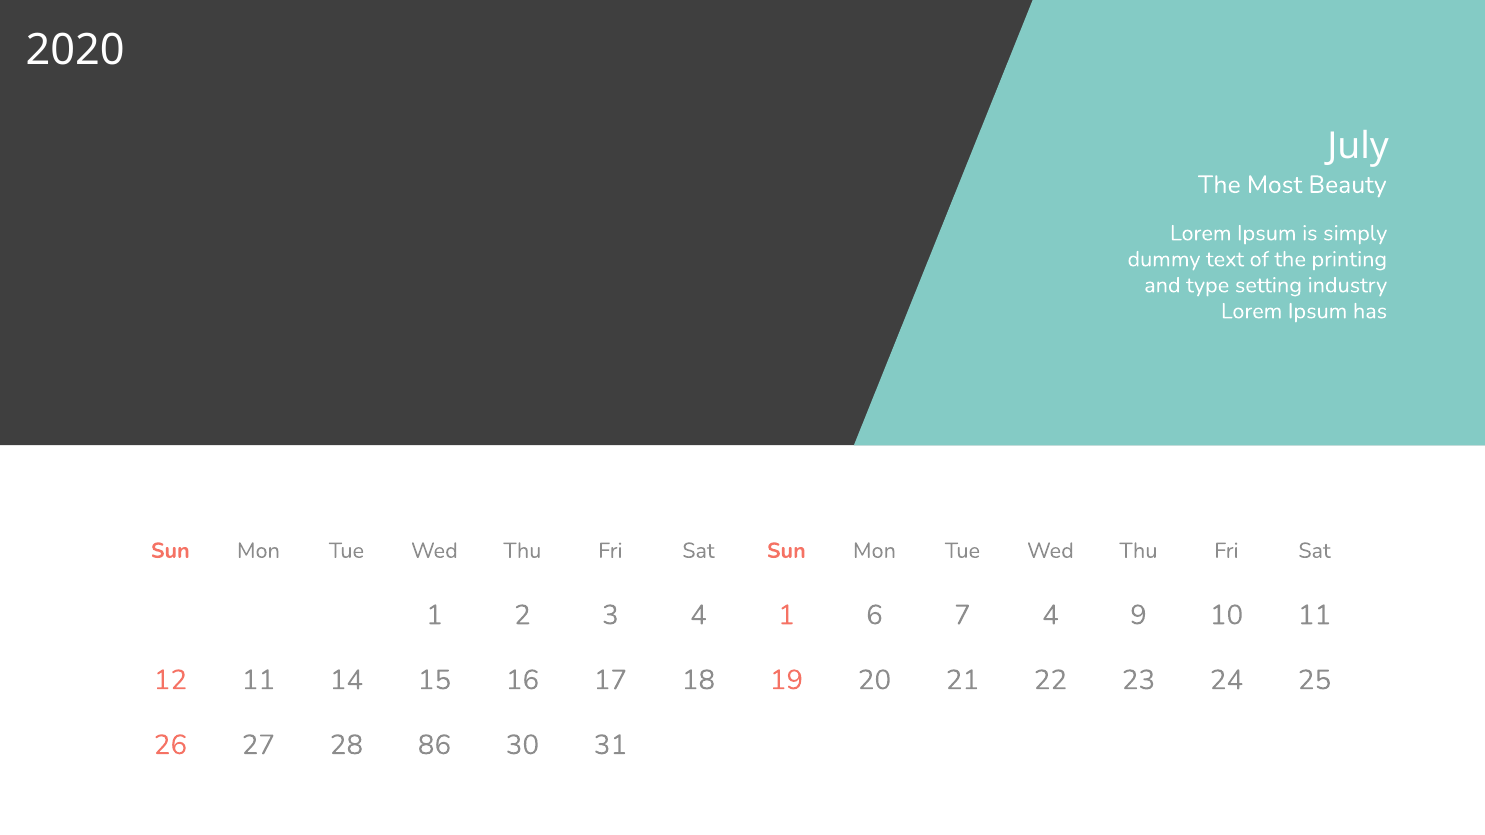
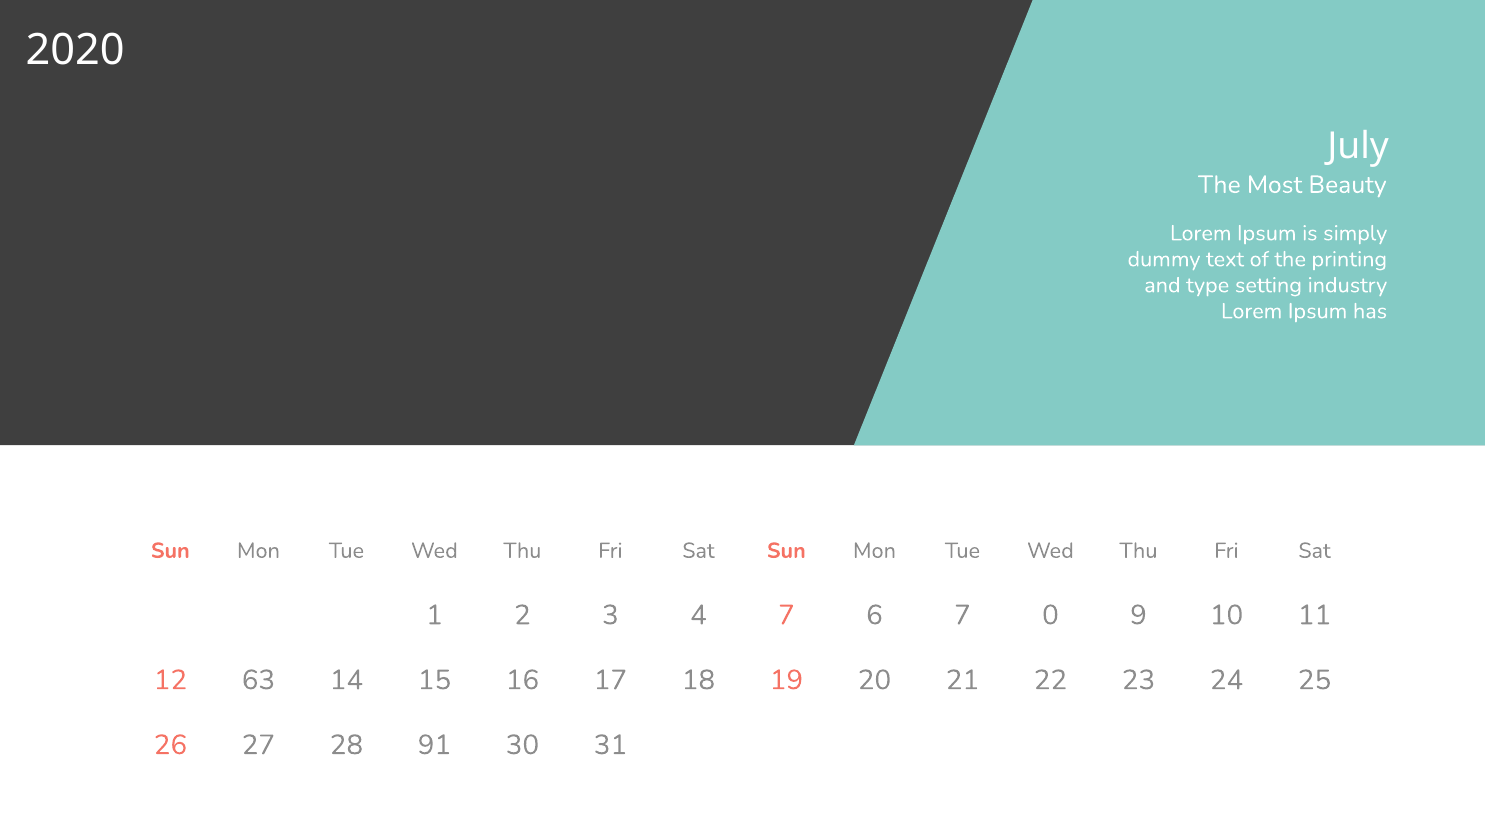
4 1: 1 -> 7 (786, 615)
7 4: 4 -> 0 (1050, 615)
12 11: 11 -> 63 (258, 680)
86: 86 -> 91 (434, 745)
